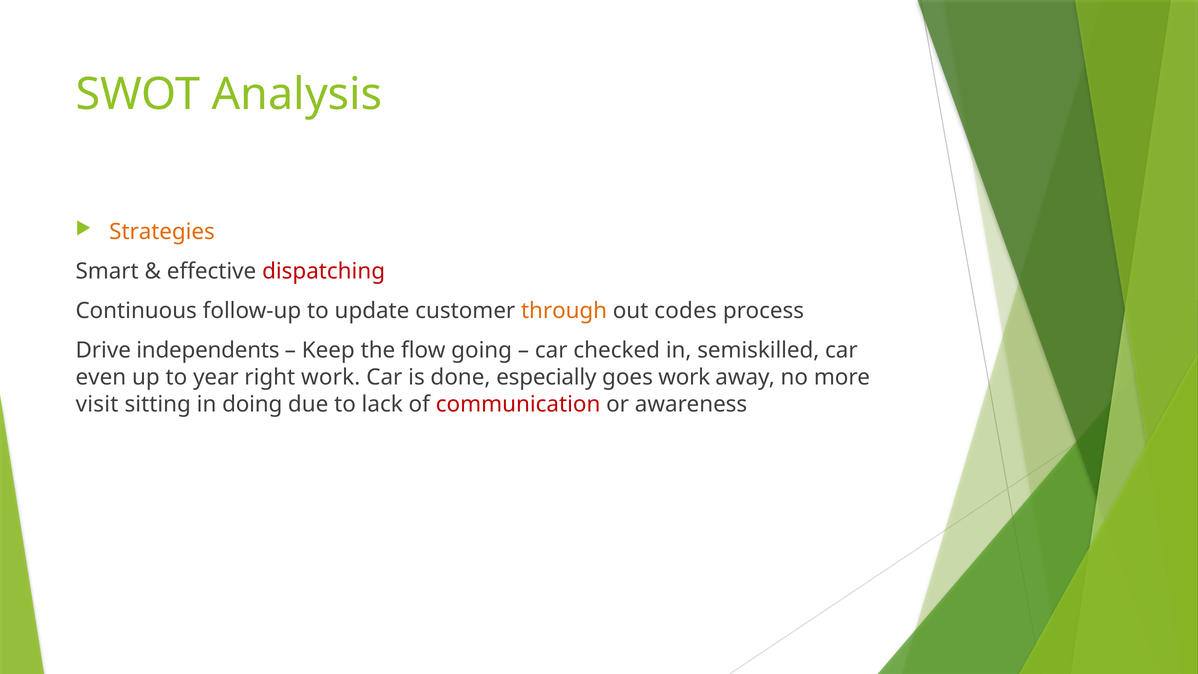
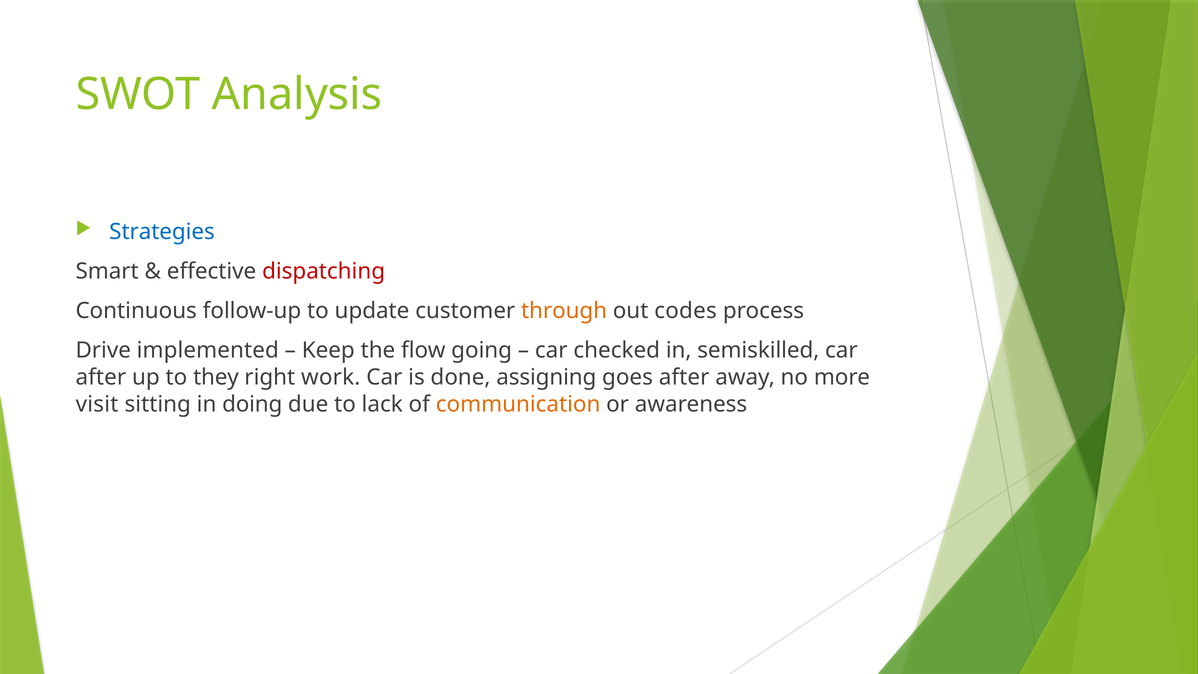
Strategies colour: orange -> blue (162, 232)
independents: independents -> implemented (208, 350)
even: even -> after (101, 377)
year: year -> they (216, 377)
especially: especially -> assigning (546, 377)
goes work: work -> after (684, 377)
communication colour: red -> orange (518, 404)
